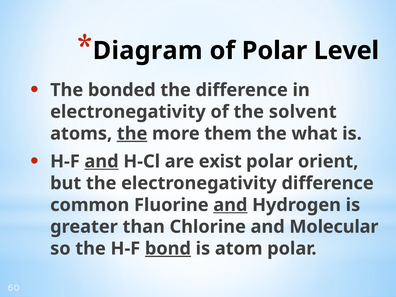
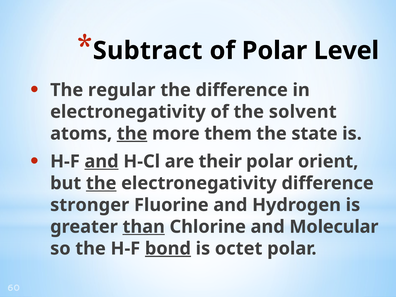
Diagram: Diagram -> Subtract (148, 51)
bonded: bonded -> regular (122, 90)
what: what -> state (315, 134)
exist: exist -> their (220, 161)
the underline: none -> present (101, 183)
common: common -> stronger (90, 205)
and underline: present -> none (230, 205)
than underline: none -> present (144, 227)
atom: atom -> octet (239, 249)
